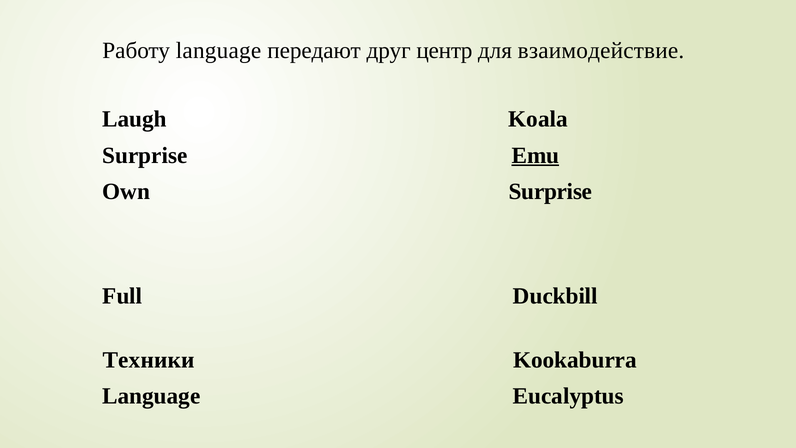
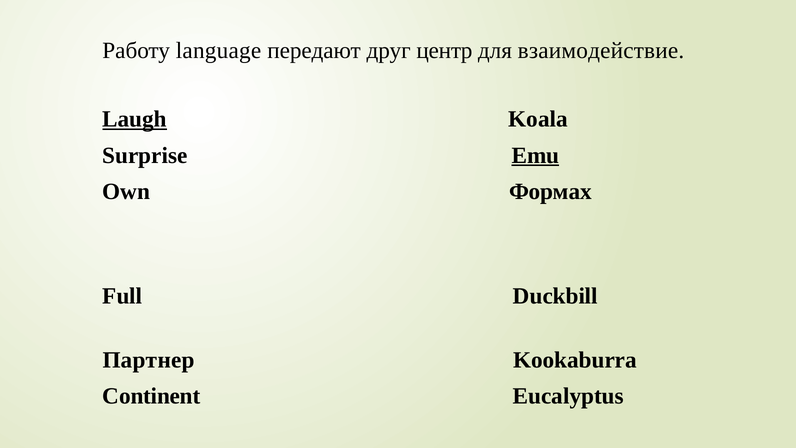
Laugh underline: none -> present (135, 119)
Own Surprise: Surprise -> Формах (550, 191)
Техники: Техники -> Партнер (149, 360)
Language: Language -> Continent (151, 396)
